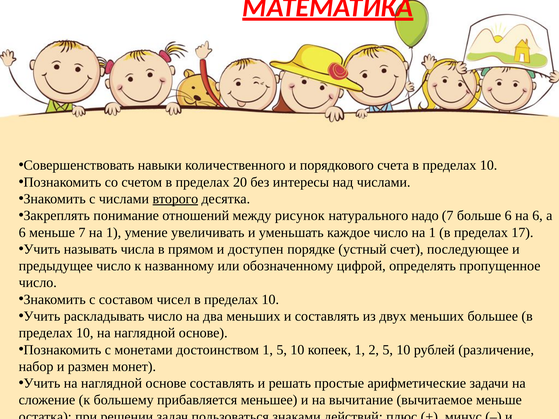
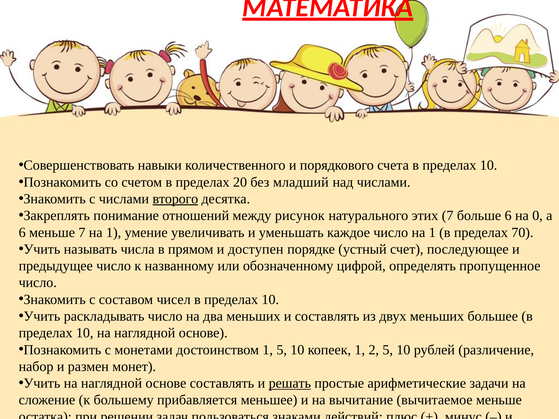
интересы: интересы -> младший (301, 182)
надо: надо -> этих (425, 216)
на 6: 6 -> 0 (537, 216)
17: 17 -> 70 (522, 233)
решать underline: none -> present (290, 383)
